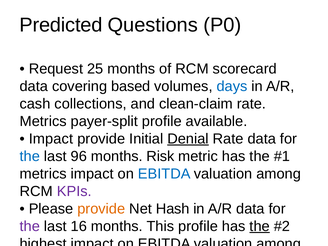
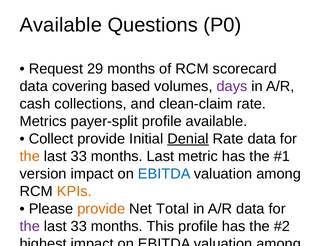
Predicted: Predicted -> Available (61, 25)
25: 25 -> 29 (95, 69)
days colour: blue -> purple (232, 86)
Impact: Impact -> Collect (51, 139)
the colour: blue -> orange (30, 156)
96: 96 -> 33 (79, 156)
months Risk: Risk -> Last (160, 156)
metrics: metrics -> version (43, 174)
KPIs colour: purple -> orange (74, 191)
Hash: Hash -> Total (173, 209)
16: 16 -> 33 (79, 226)
the underline: present -> none (260, 226)
